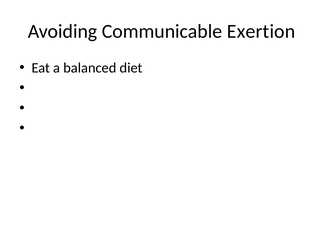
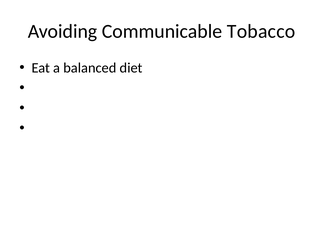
Exertion: Exertion -> Tobacco (261, 31)
